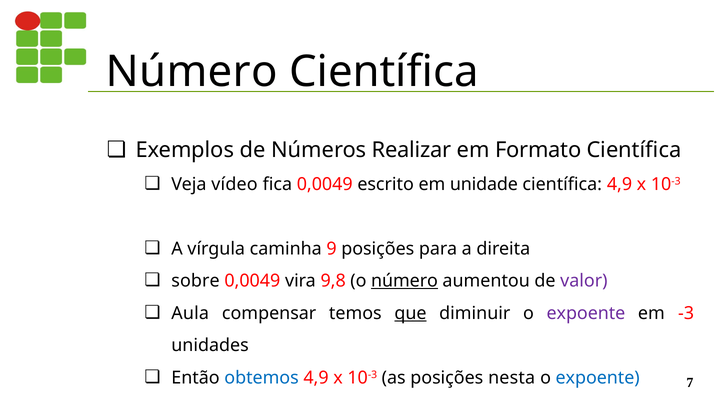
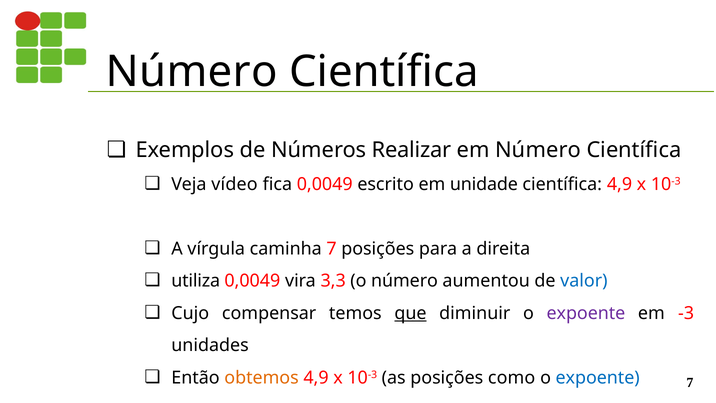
em Formato: Formato -> Número (538, 150)
caminha 9: 9 -> 7 (332, 249)
sobre: sobre -> utiliza (196, 281)
9,8: 9,8 -> 3,3 (333, 281)
número underline: present -> none (405, 281)
valor colour: purple -> blue (584, 281)
Aula: Aula -> Cujo (190, 313)
obtemos colour: blue -> orange (262, 377)
nesta: nesta -> como (512, 377)
